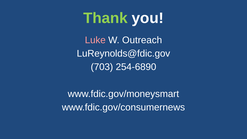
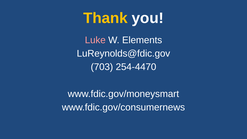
Thank colour: light green -> yellow (105, 18)
Outreach: Outreach -> Elements (142, 40)
254-6890: 254-6890 -> 254-4470 (136, 67)
